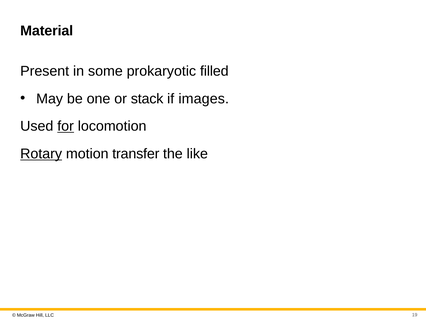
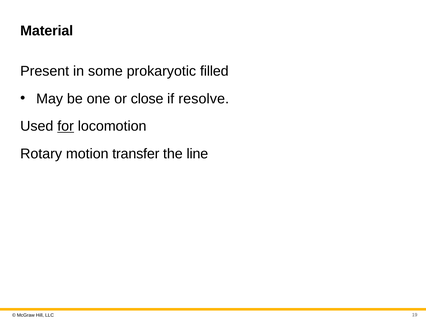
stack: stack -> close (147, 99)
images: images -> resolve (204, 99)
Rotary underline: present -> none (41, 154)
like: like -> line (197, 154)
